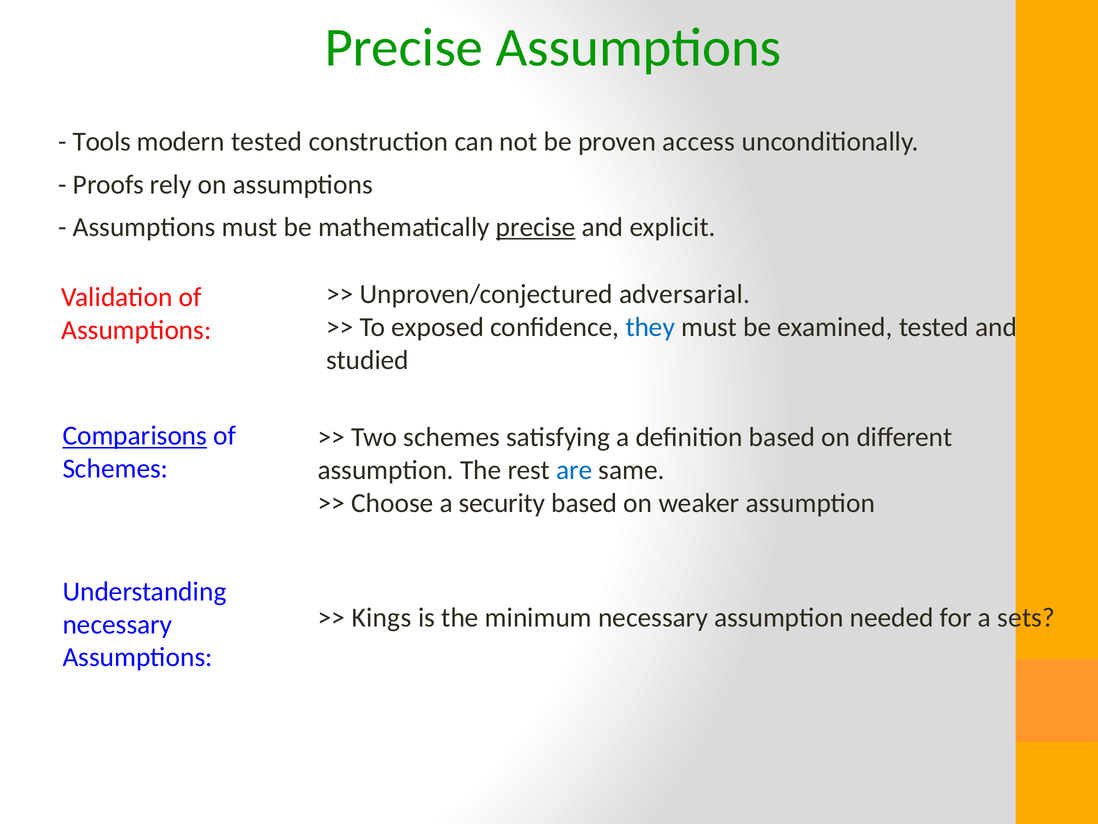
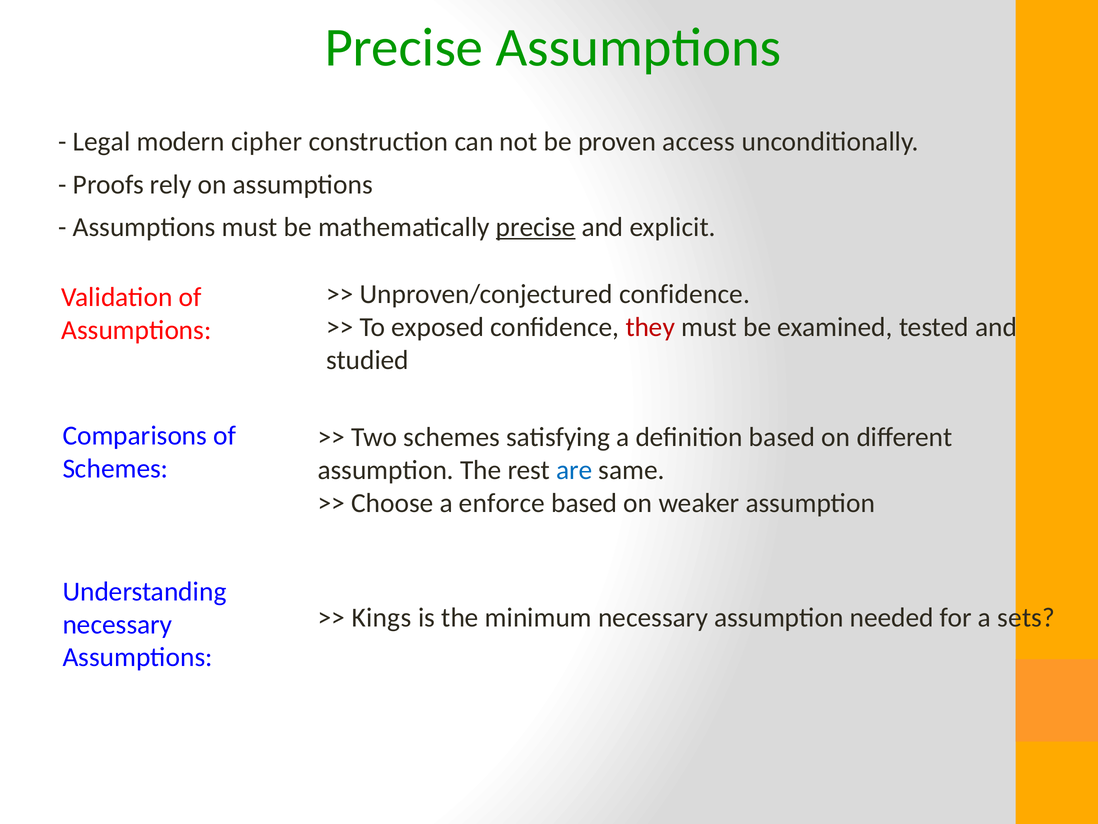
Tools: Tools -> Legal (102, 142)
modern tested: tested -> cipher (267, 142)
Unproven/conjectured adversarial: adversarial -> confidence (685, 294)
they colour: blue -> red (650, 327)
Comparisons underline: present -> none (135, 436)
security: security -> enforce (502, 503)
